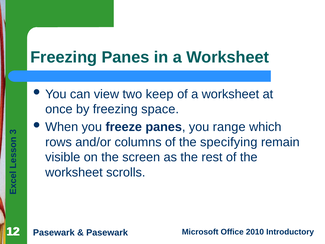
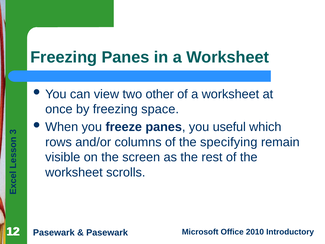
keep: keep -> other (160, 94)
range: range -> useful (229, 127)
